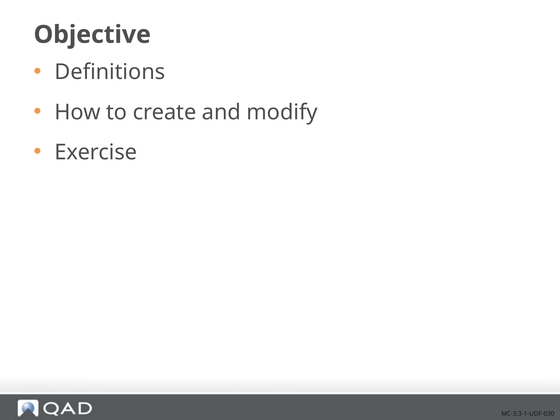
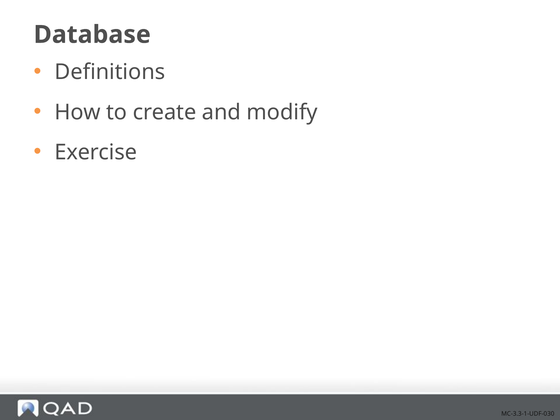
Objective: Objective -> Database (92, 35)
